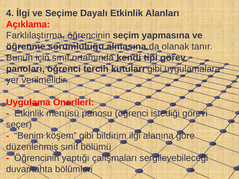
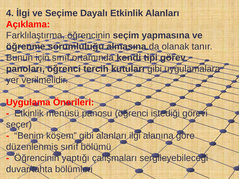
gibi bildirim: bildirim -> alanları (111, 136)
